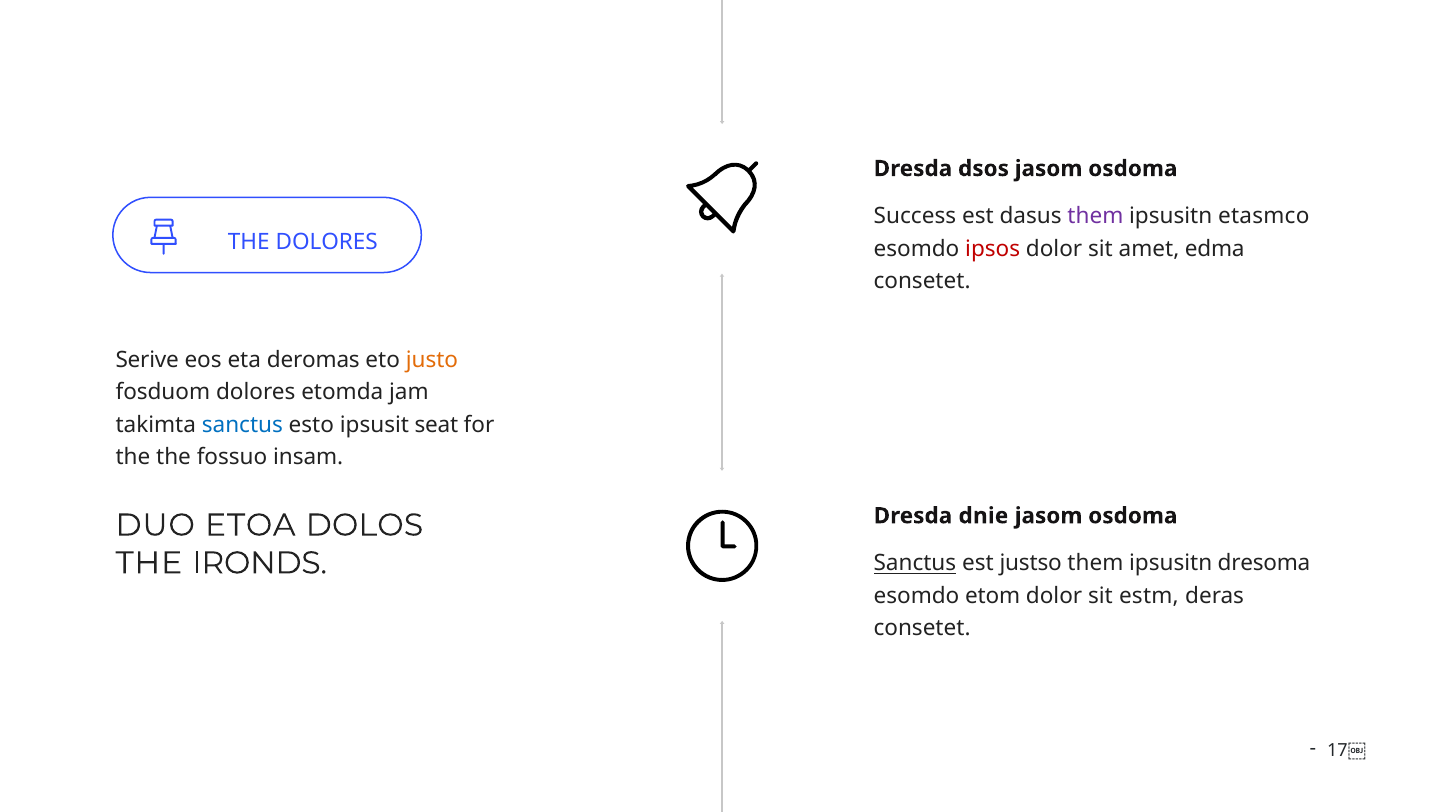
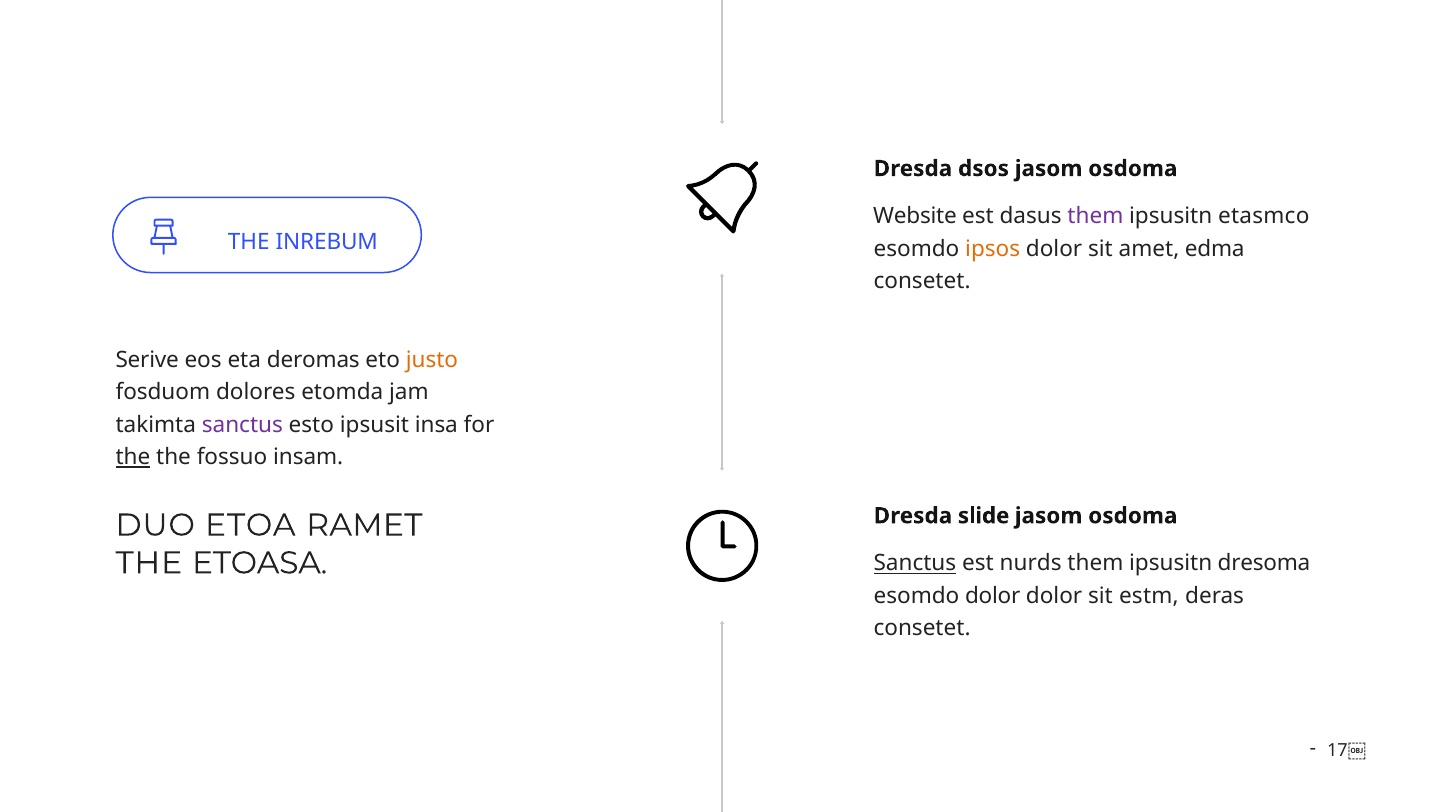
Success: Success -> Website (915, 216)
THE DOLORES: DOLORES -> INREBUM (327, 242)
ipsos colour: red -> orange (993, 249)
sanctus colour: blue -> purple (242, 425)
seat: seat -> insa (436, 425)
the underline: none -> present (133, 458)
dnie: dnie -> slide (984, 516)
DOLOS: DOLOS -> RAMET (364, 525)
IRONDS: IRONDS -> ETOASA (260, 563)
justso: justso -> nurds (1031, 564)
esomdo etom: etom -> dolor (993, 596)
